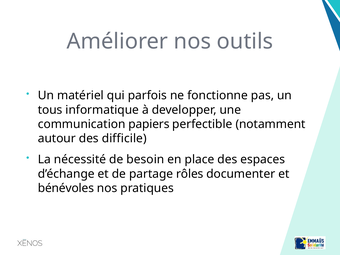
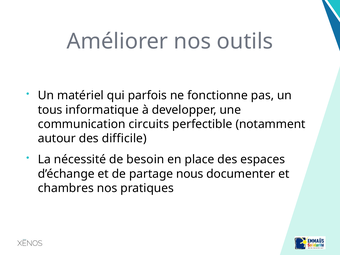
papiers: papiers -> circuits (149, 124)
rôles: rôles -> nous (190, 174)
bénévoles: bénévoles -> chambres (66, 188)
